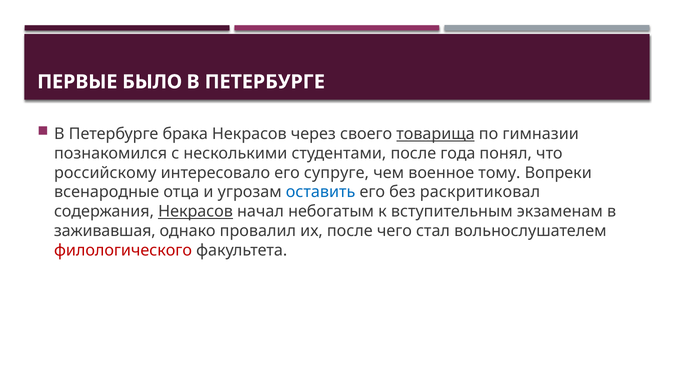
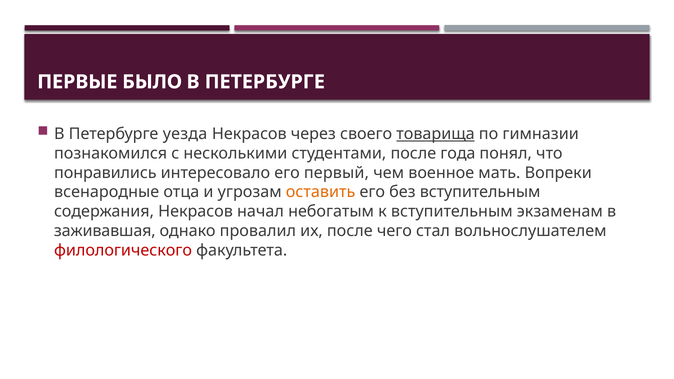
брака: брака -> уезда (185, 134)
российскому: российскому -> понравились (105, 173)
супруге: супруге -> первый (336, 173)
тому: тому -> мать (499, 173)
оставить colour: blue -> orange (321, 192)
без раскритиковал: раскритиковал -> вступительным (480, 192)
Некрасов underline: present -> none (196, 212)
